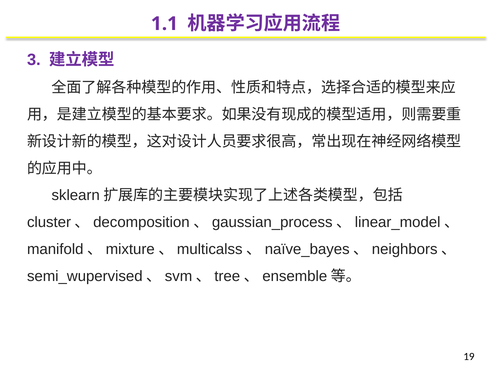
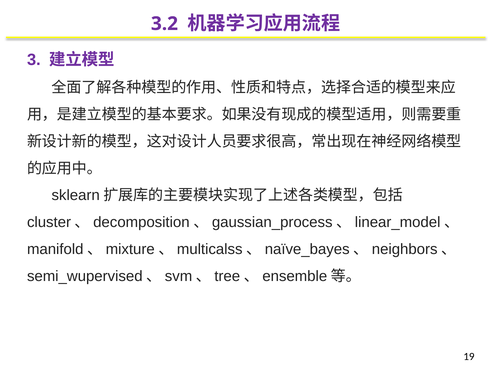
1.1: 1.1 -> 3.2 (164, 24)
